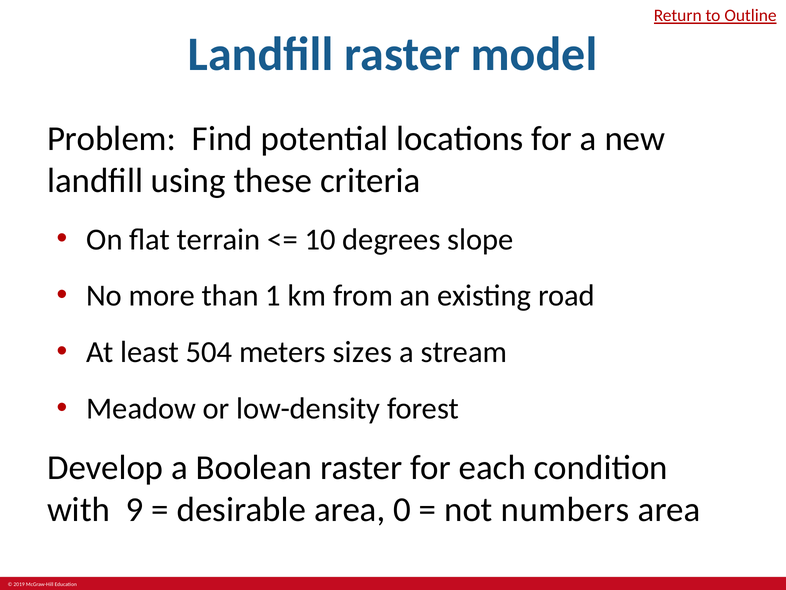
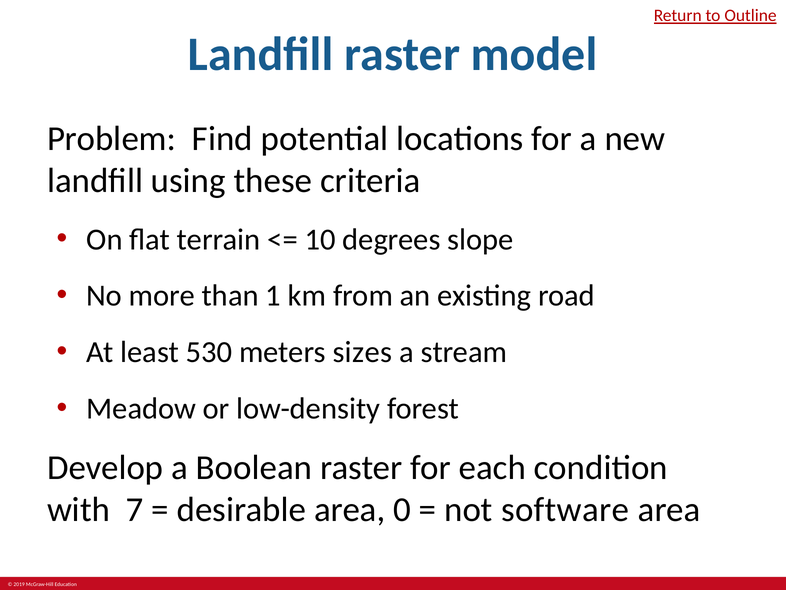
504: 504 -> 530 (209, 352)
9: 9 -> 7 (135, 509)
numbers: numbers -> software (565, 509)
